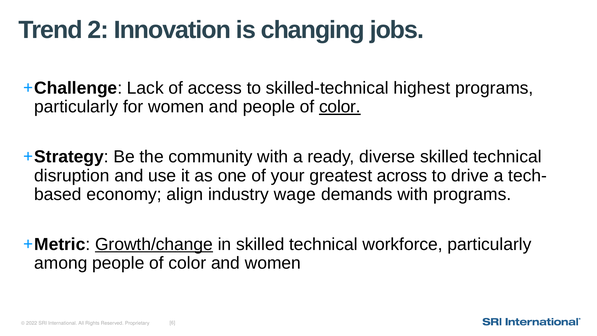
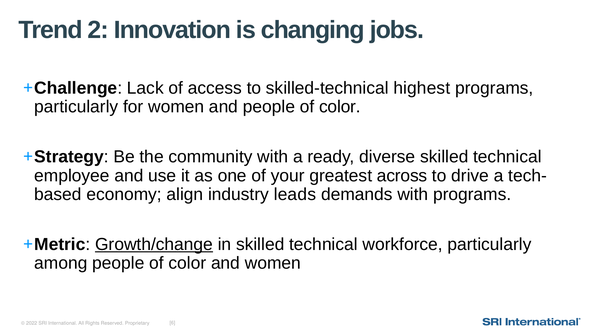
color underline: present -> none (340, 107)
disruption: disruption -> employee (72, 176)
wage: wage -> leads (295, 194)
